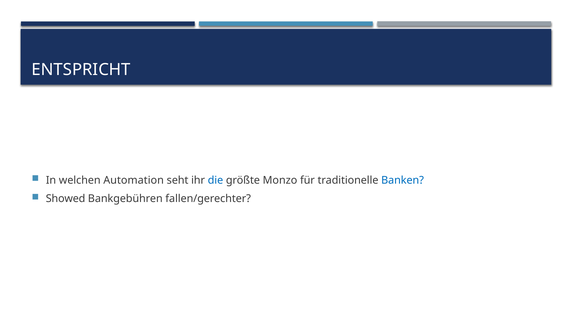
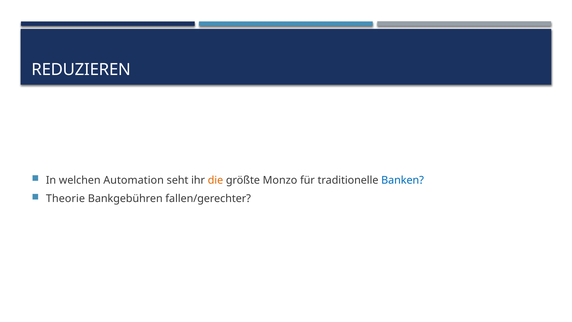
ENTSPRICHT: ENTSPRICHT -> REDUZIEREN (81, 69)
die colour: blue -> orange (215, 180)
Showed: Showed -> Theorie (65, 199)
